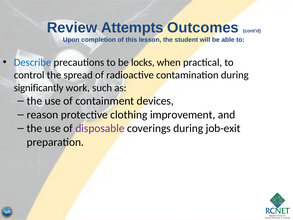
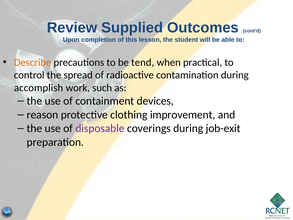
Attempts: Attempts -> Supplied (132, 28)
Describe colour: blue -> orange (33, 62)
locks: locks -> tend (143, 62)
significantly: significantly -> accomplish (39, 88)
